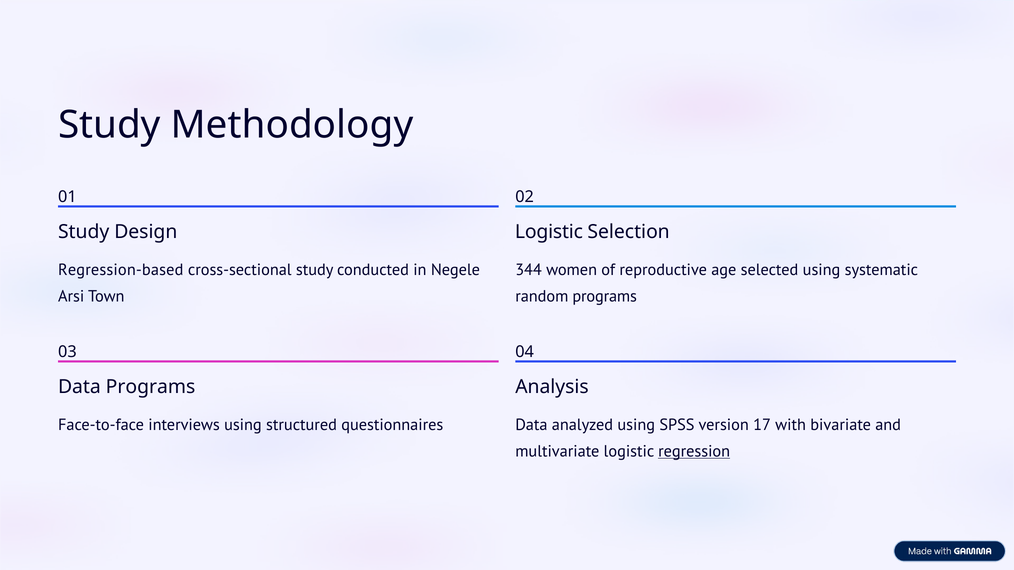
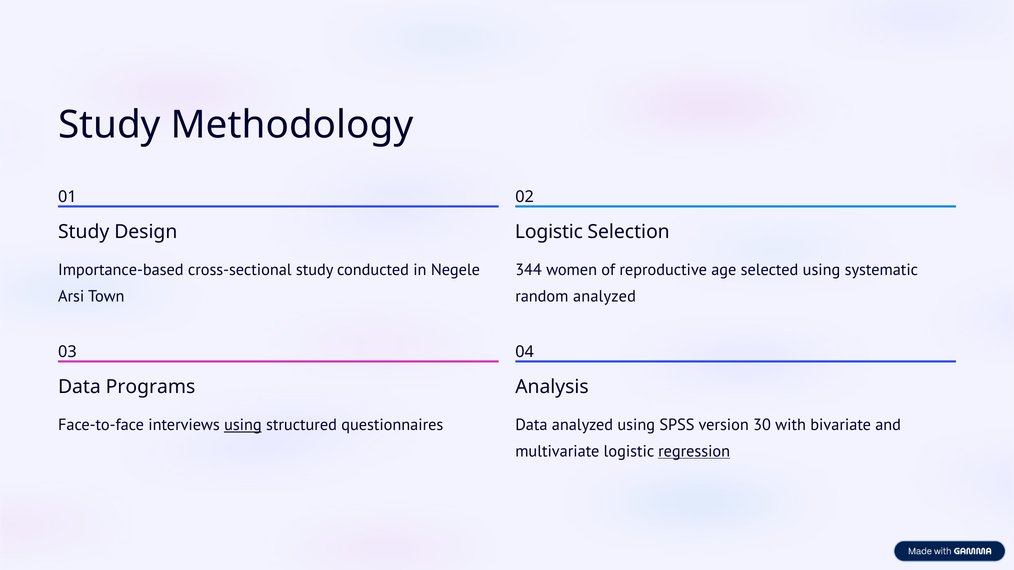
Regression-based: Regression-based -> Importance-based (121, 270)
random programs: programs -> analyzed (605, 296)
using underline: none -> present (243, 425)
17: 17 -> 30 (762, 425)
